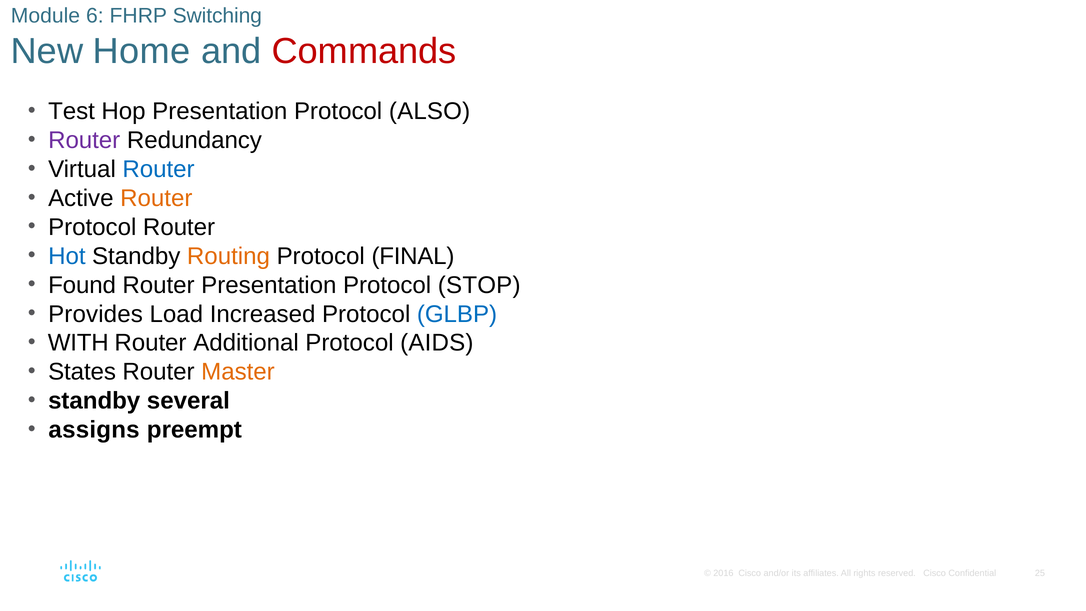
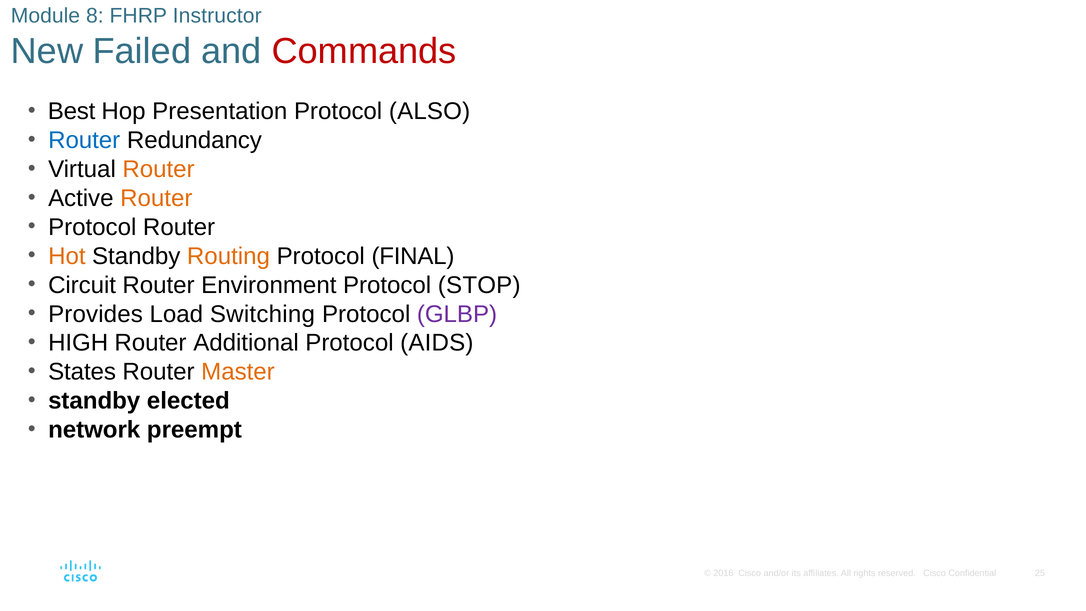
6: 6 -> 8 (95, 16)
Switching: Switching -> Instructor (217, 16)
Home: Home -> Failed (142, 51)
Test: Test -> Best (72, 111)
Router colour: purple -> blue (84, 140)
Router colour: blue -> orange (159, 169)
Hot colour: blue -> orange (67, 256)
Found: Found -> Circuit (82, 285)
Router Presentation: Presentation -> Environment (269, 285)
Increased: Increased -> Switching (262, 314)
GLBP colour: blue -> purple (457, 314)
WITH: WITH -> HIGH (78, 343)
several: several -> elected (188, 401)
assigns: assigns -> network (94, 430)
